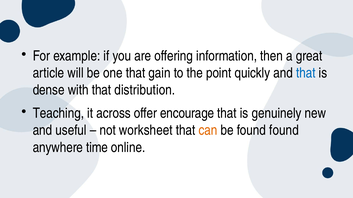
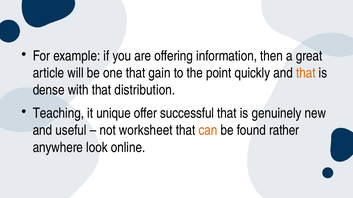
that colour: blue -> orange (306, 73)
across: across -> unique (114, 114)
encourage: encourage -> successful (187, 114)
found found: found -> rather (284, 131)
time: time -> look (97, 148)
